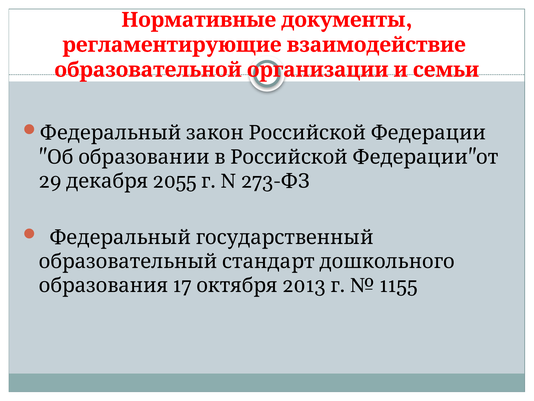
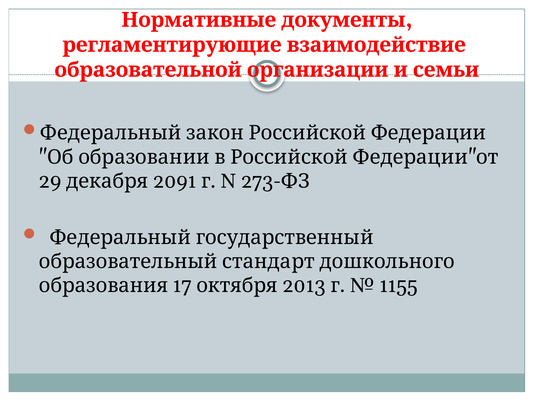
2055: 2055 -> 2091 (175, 181)
